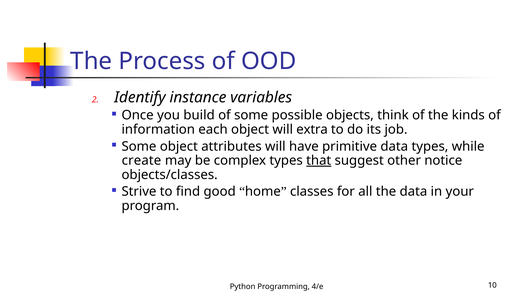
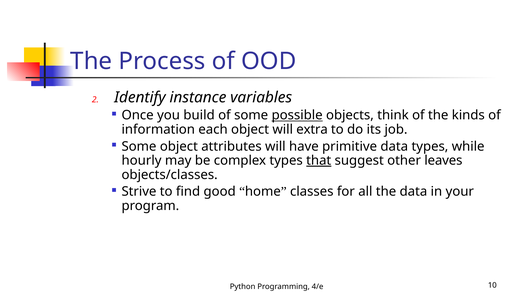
possible underline: none -> present (297, 115)
create: create -> hourly (142, 161)
notice: notice -> leaves (443, 161)
